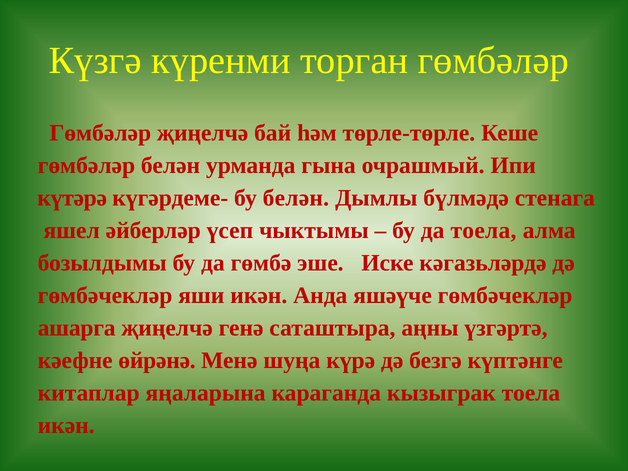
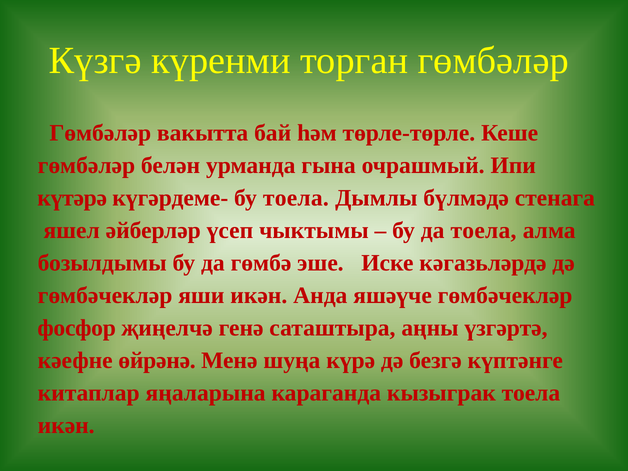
Гөмбәләр җиңелчә: җиңелчә -> вакытта (203, 133)
бу белән: белән -> тоела (296, 198)
ашарга: ашарга -> фосфор (77, 328)
